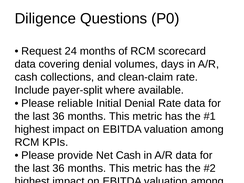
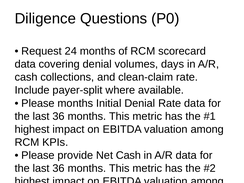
Please reliable: reliable -> months (75, 103)
